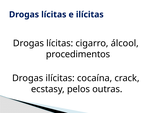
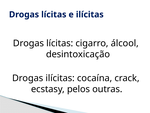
procedimentos: procedimentos -> desintoxicação (78, 54)
